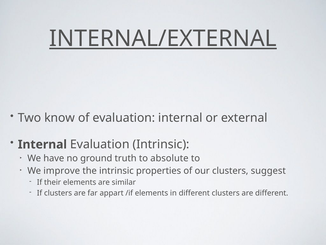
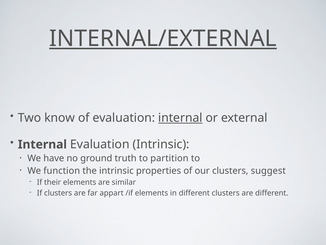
internal underline: none -> present (180, 118)
absolute: absolute -> partition (169, 158)
improve: improve -> function (62, 170)
